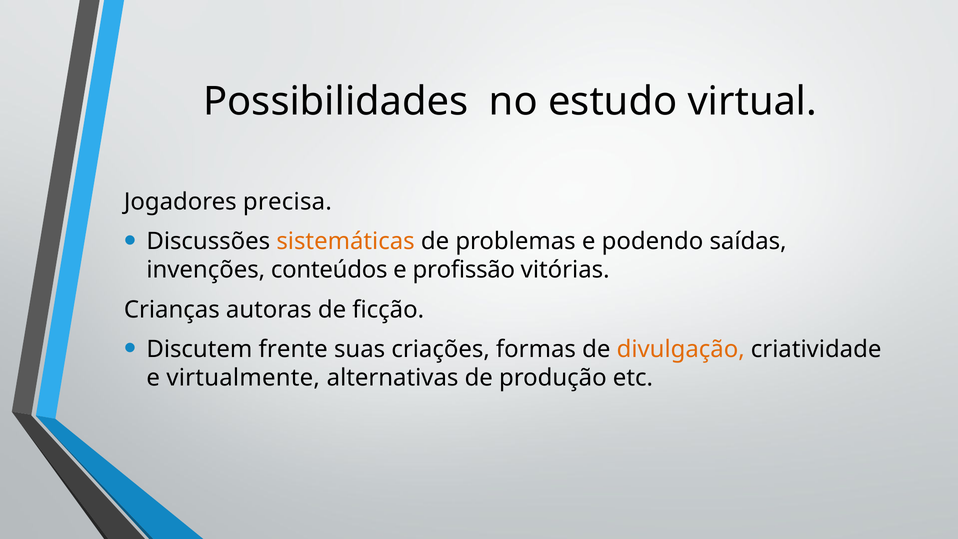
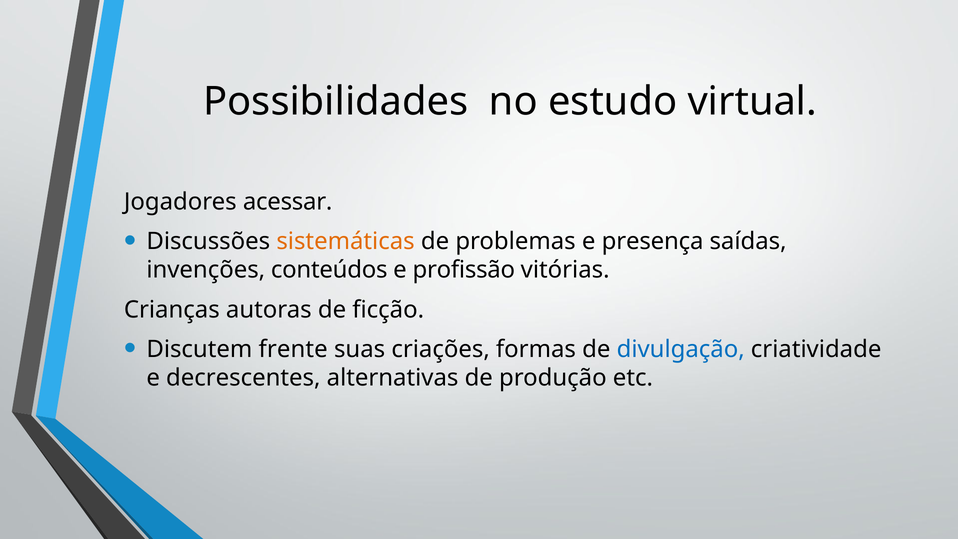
precisa: precisa -> acessar (288, 202)
podendo: podendo -> presença (653, 241)
divulgação colour: orange -> blue (681, 349)
virtualmente: virtualmente -> decrescentes (243, 378)
